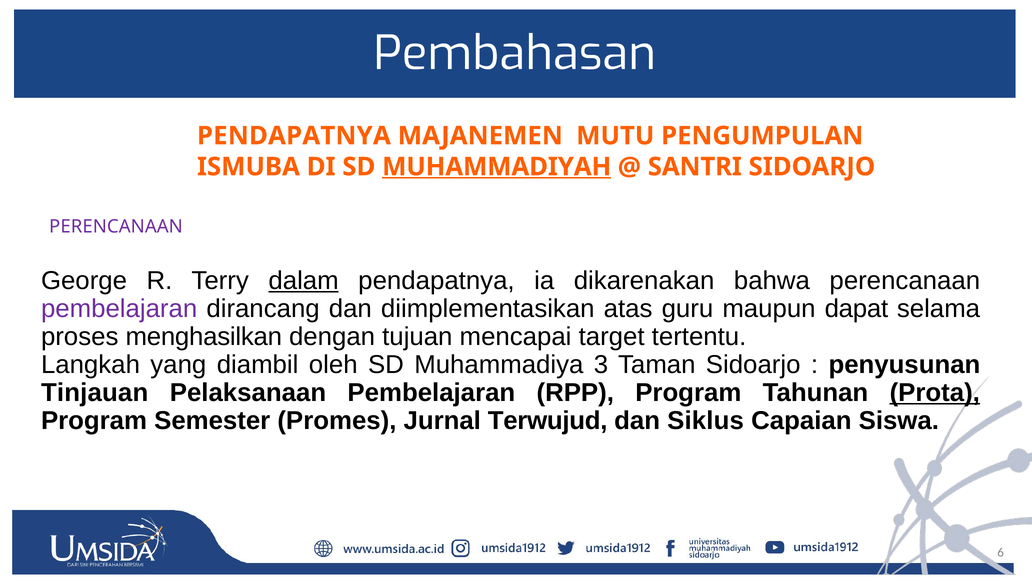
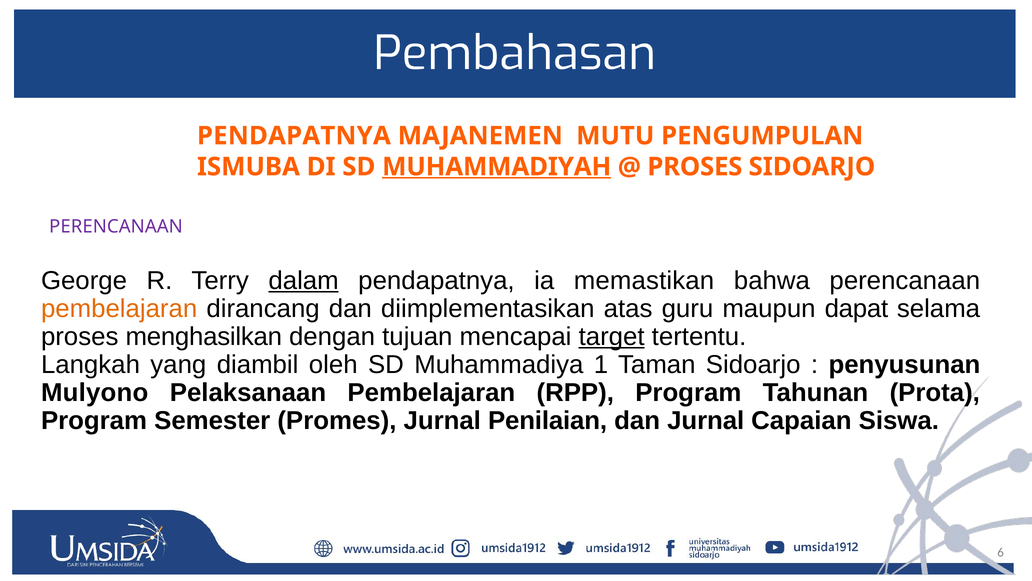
SANTRI: SANTRI -> PROSES (695, 167)
dikarenakan: dikarenakan -> memastikan (644, 281)
pembelajaran colour: purple -> orange (119, 308)
target underline: none -> present (612, 336)
3: 3 -> 1 (601, 364)
Tinjauan: Tinjauan -> Mulyono (95, 392)
Prota underline: present -> none (935, 392)
Terwujud: Terwujud -> Penilaian (548, 420)
dan Siklus: Siklus -> Jurnal (706, 420)
